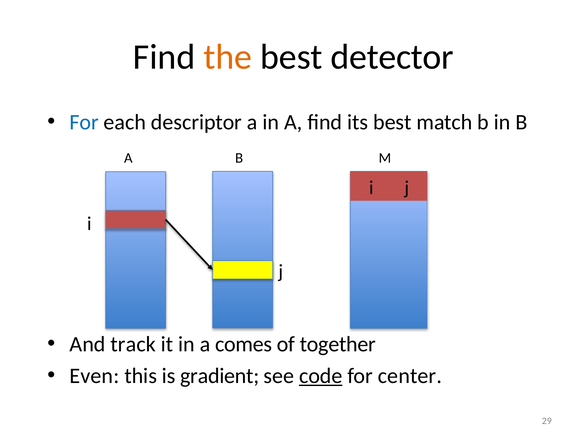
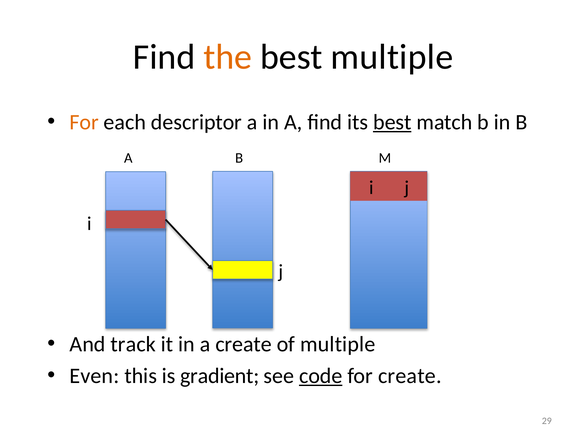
best detector: detector -> multiple (392, 57)
For colour: blue -> orange (84, 122)
best underline: none -> present (392, 122)
a comes: comes -> create (244, 344)
of together: together -> multiple (338, 344)
for center: center -> create (410, 375)
